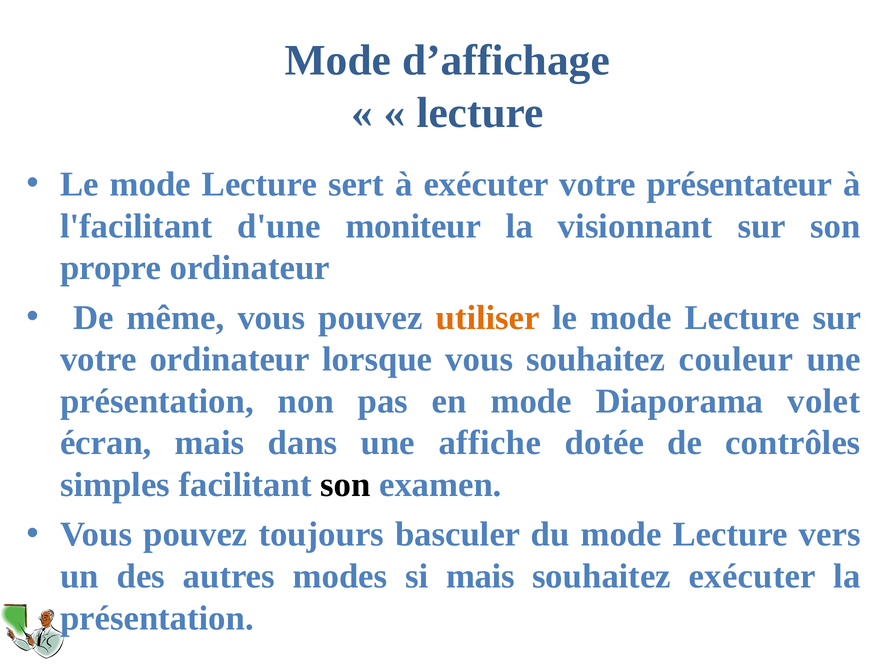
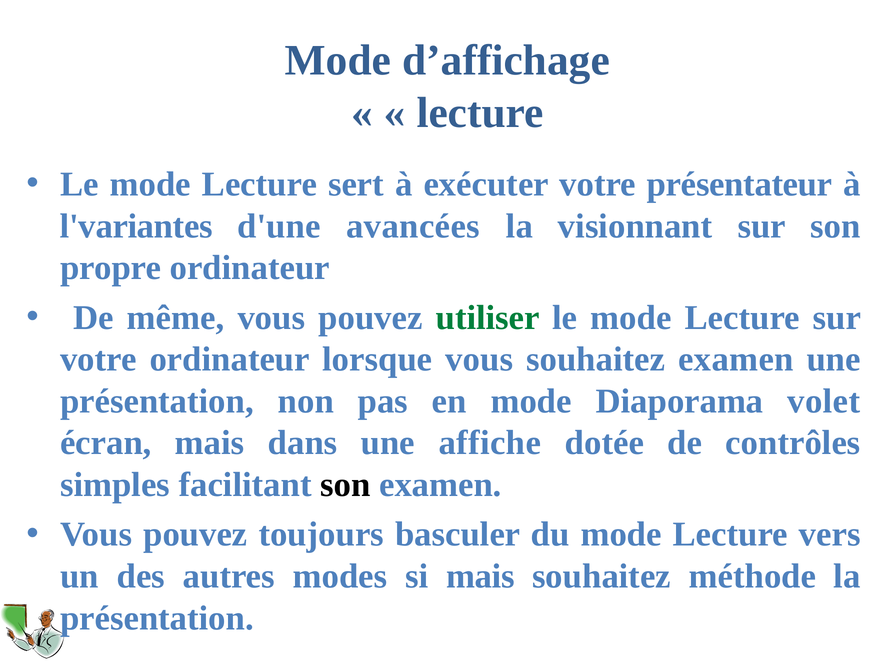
l'facilitant: l'facilitant -> l'variantes (136, 226)
moniteur: moniteur -> avancées (413, 226)
utiliser colour: orange -> green (488, 318)
souhaitez couleur: couleur -> examen (736, 360)
souhaitez exécuter: exécuter -> méthode (753, 576)
